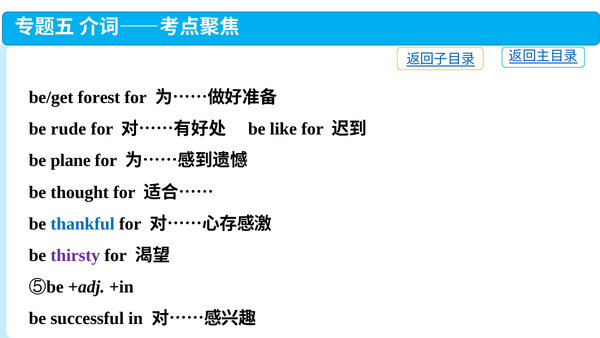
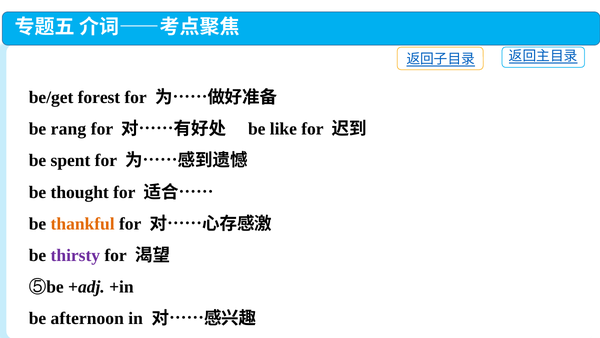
rude: rude -> rang (68, 129)
plane: plane -> spent (71, 160)
thankful colour: blue -> orange (83, 223)
successful: successful -> afternoon (87, 318)
